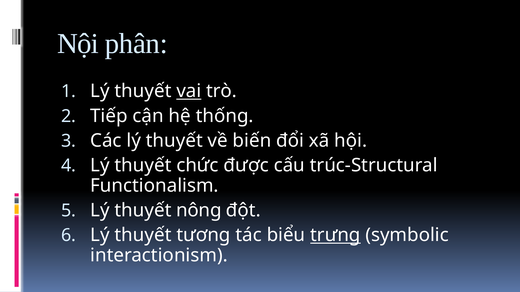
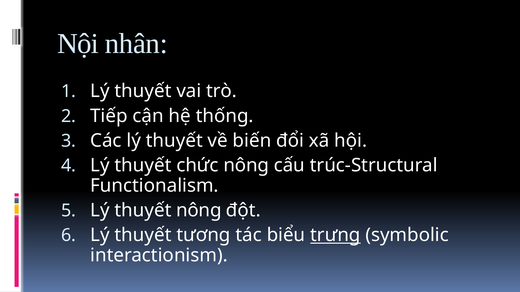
phân: phân -> nhân (136, 44)
vai underline: present -> none (189, 91)
chức được: được -> nông (246, 166)
